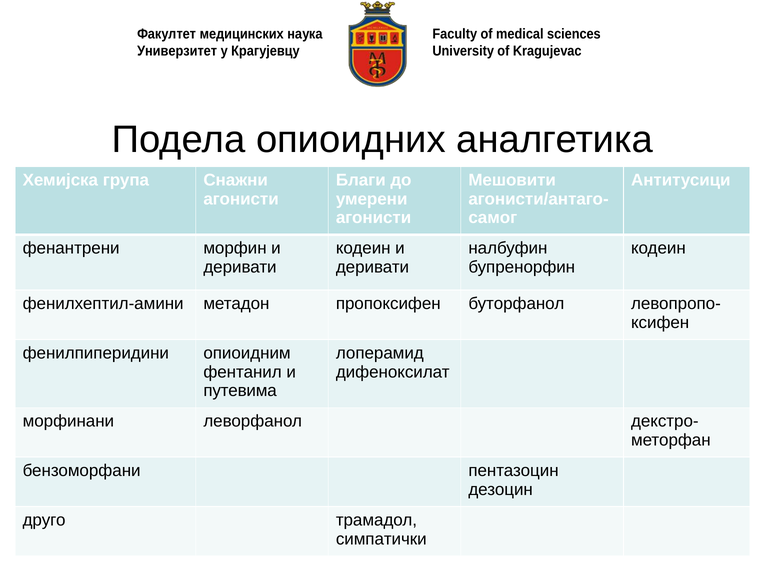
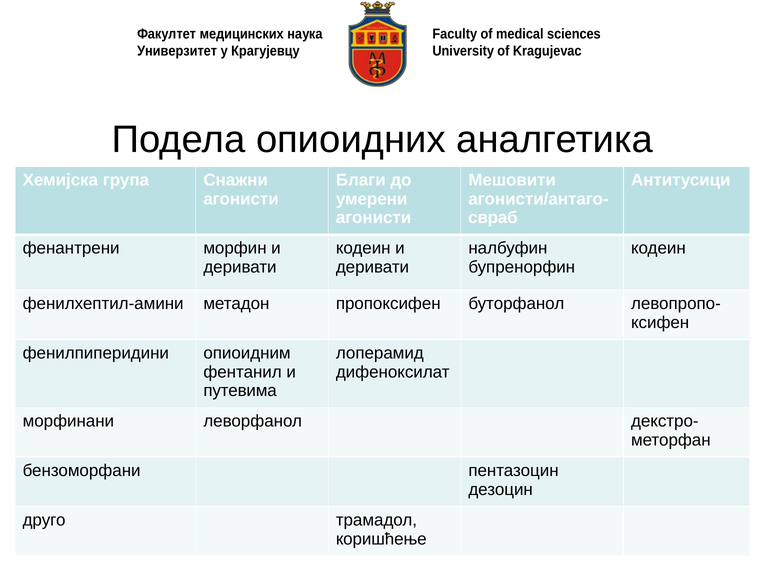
самог: самог -> свраб (493, 218)
симпатички: симпатички -> коришћење (381, 539)
